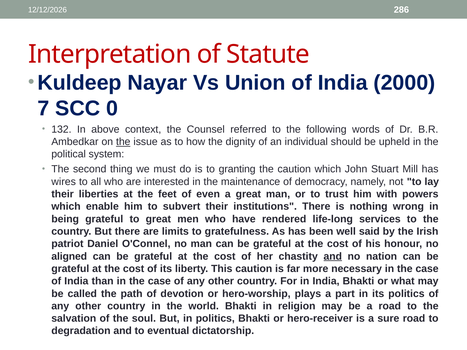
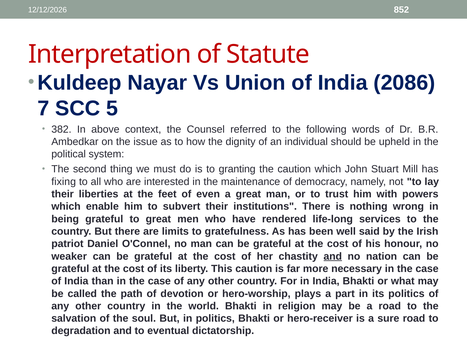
286: 286 -> 852 (401, 10)
2000: 2000 -> 2086 (404, 83)
0: 0 -> 5 (112, 109)
132: 132 -> 382 (61, 129)
the underline: present -> none (123, 142)
wires: wires -> fixing (64, 182)
aligned: aligned -> weaker (69, 256)
